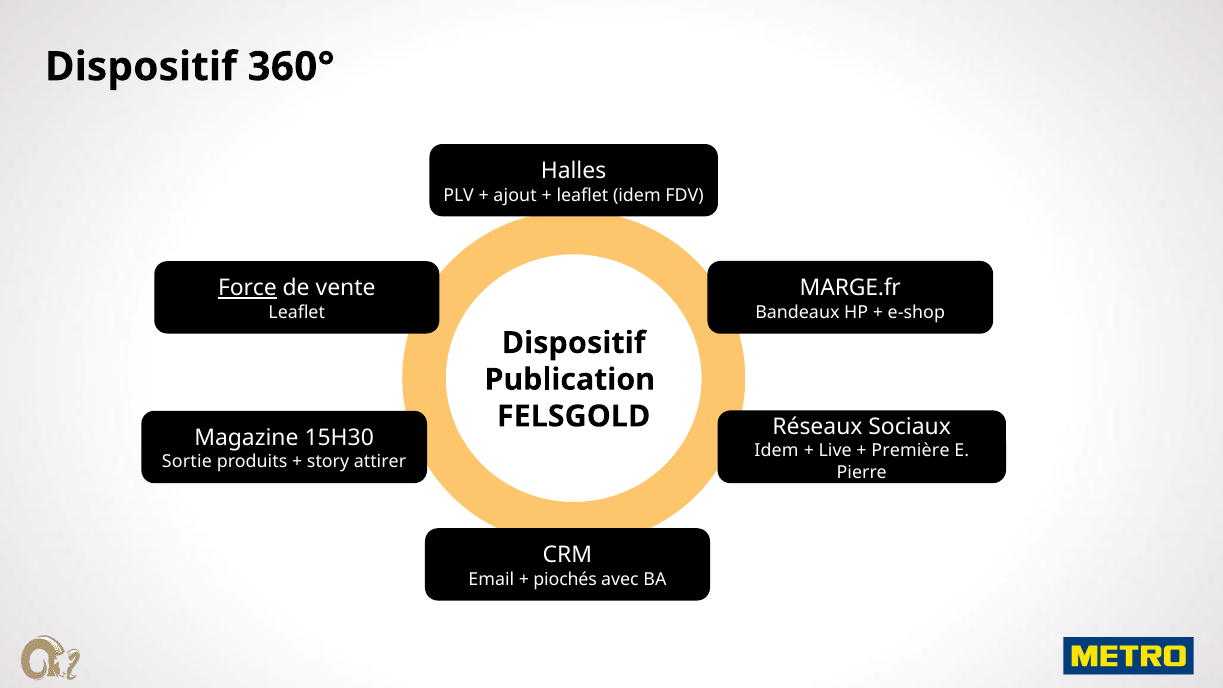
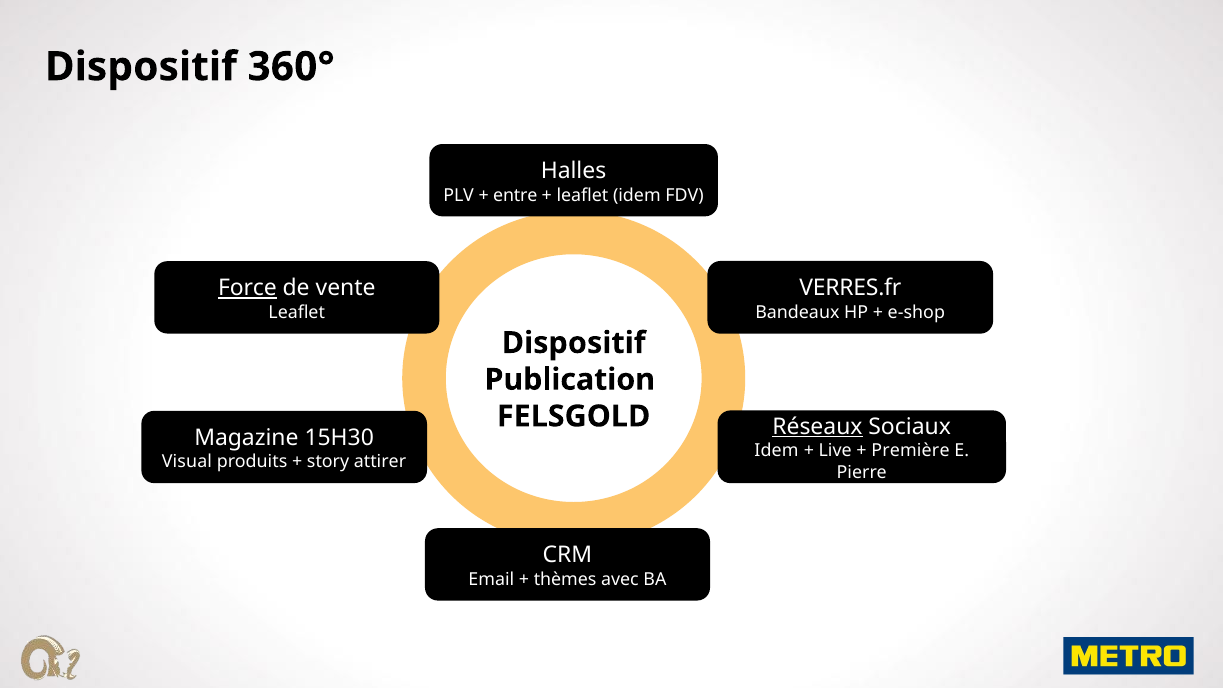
ajout: ajout -> entre (515, 195)
MARGE.fr: MARGE.fr -> VERRES.fr (850, 288)
Réseaux underline: none -> present (817, 427)
Sortie: Sortie -> Visual (187, 462)
piochés: piochés -> thèmes (565, 579)
